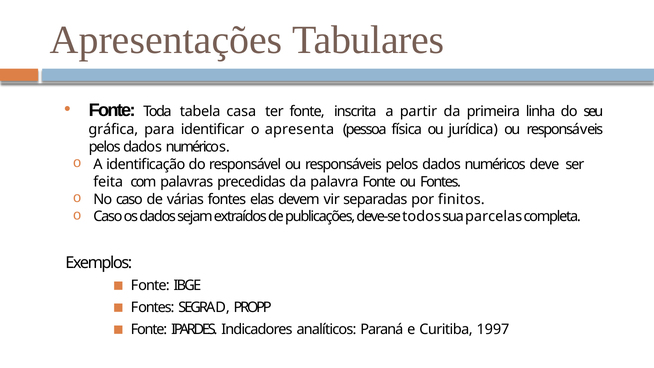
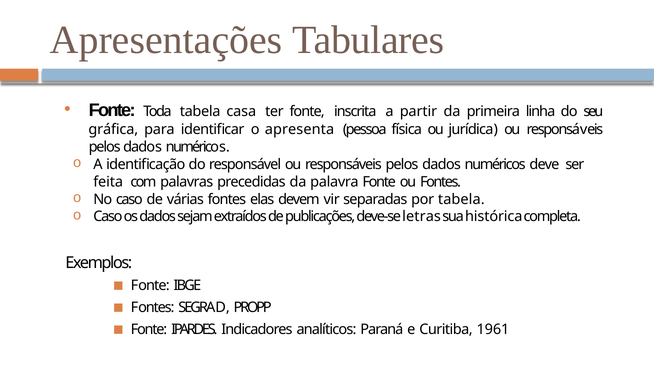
por finitos: finitos -> tabela (461, 199)
todos: todos -> letras (422, 217)
parcelas: parcelas -> histórica (494, 217)
1997: 1997 -> 1961 (493, 329)
